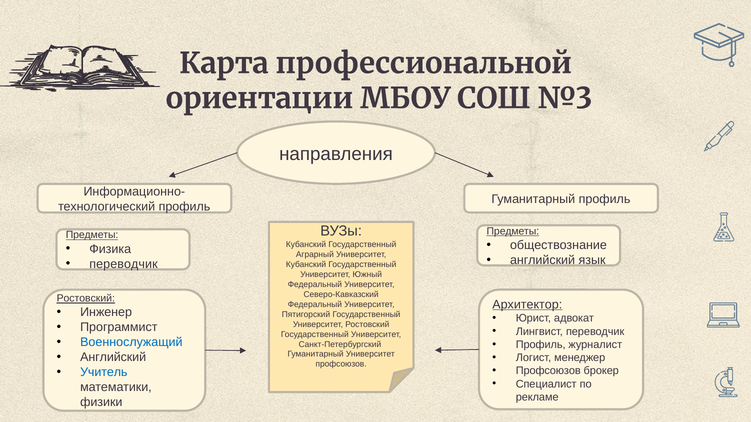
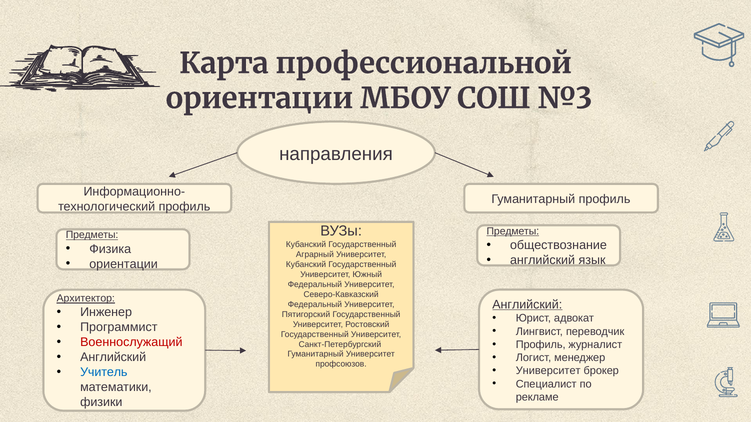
переводчик: переводчик -> ориентации (124, 264)
Ростовский: Ростовский -> Архитектор (86, 299)
Архитектор: Архитектор -> Английский (527, 305)
Военнослужащий colour: blue -> red (131, 343)
Профсоюзов: Профсоюзов -> Университет (548, 371)
